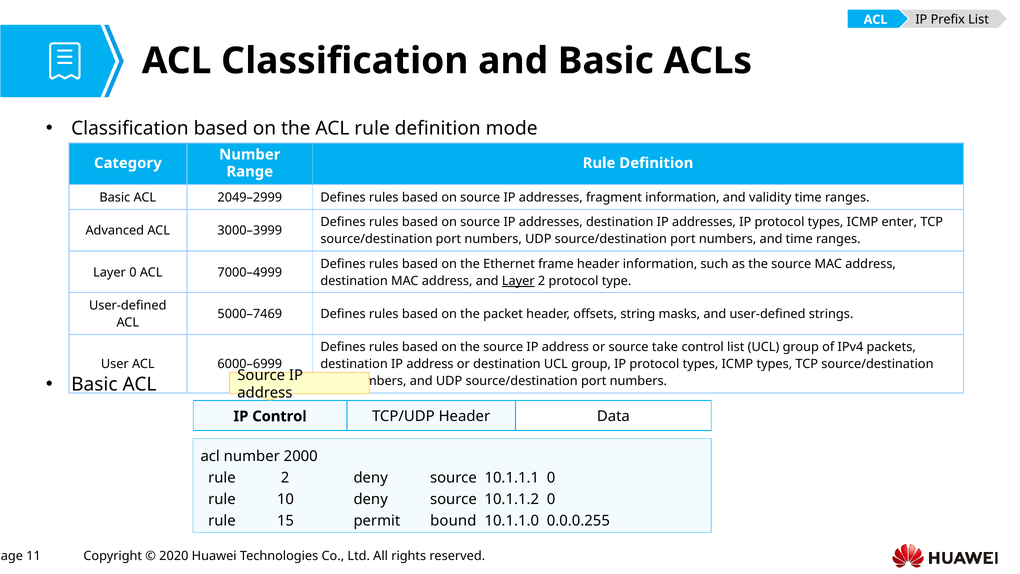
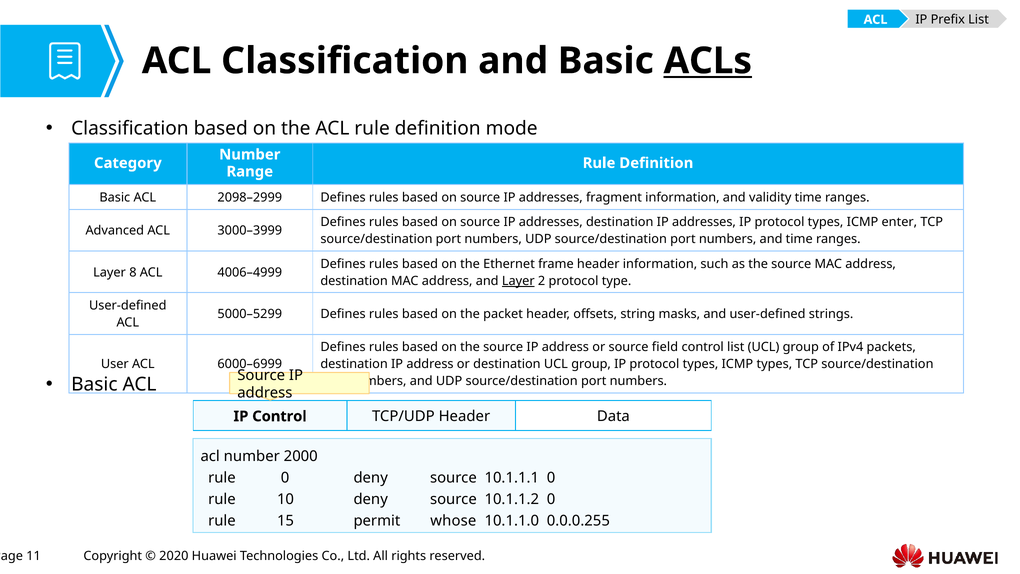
ACLs underline: none -> present (708, 61)
2049–2999: 2049–2999 -> 2098–2999 (250, 197)
Layer 0: 0 -> 8 (133, 272)
7000–4999: 7000–4999 -> 4006–4999 (250, 272)
5000–7469: 5000–7469 -> 5000–5299 (250, 314)
take: take -> field (665, 347)
rule 2: 2 -> 0 (285, 478)
bound: bound -> whose (453, 520)
